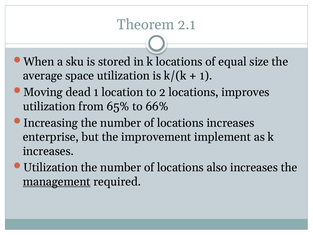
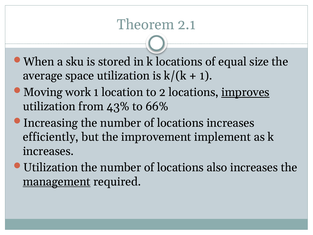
dead: dead -> work (78, 92)
improves underline: none -> present (245, 92)
65%: 65% -> 43% (118, 106)
enterprise: enterprise -> efficiently (51, 137)
